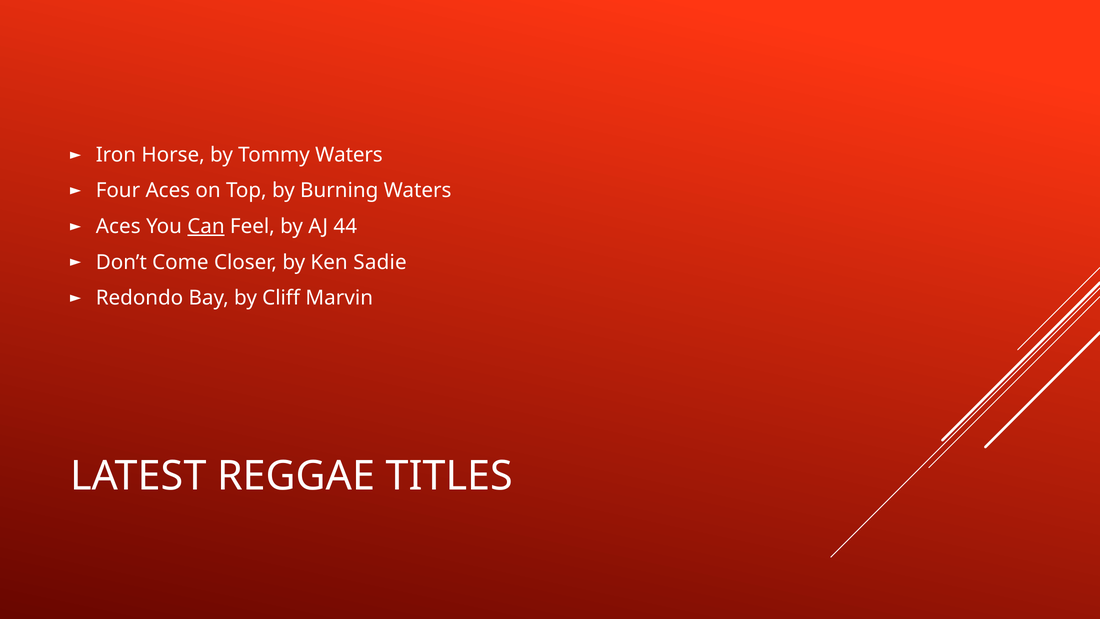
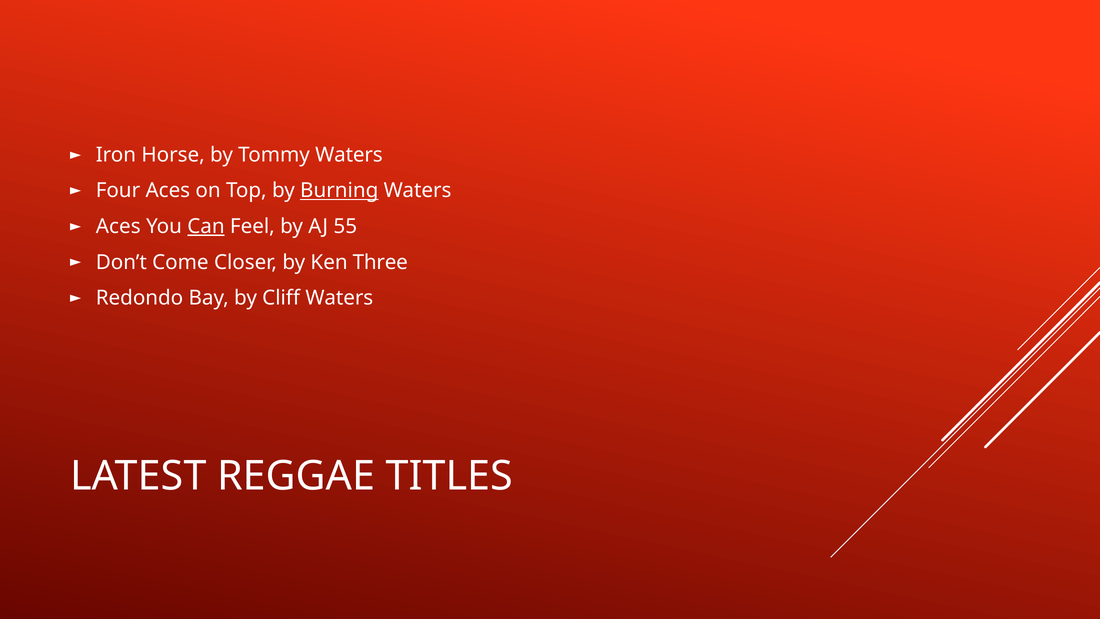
Burning underline: none -> present (339, 191)
44: 44 -> 55 (345, 226)
Sadie: Sadie -> Three (380, 262)
Cliff Marvin: Marvin -> Waters (339, 298)
